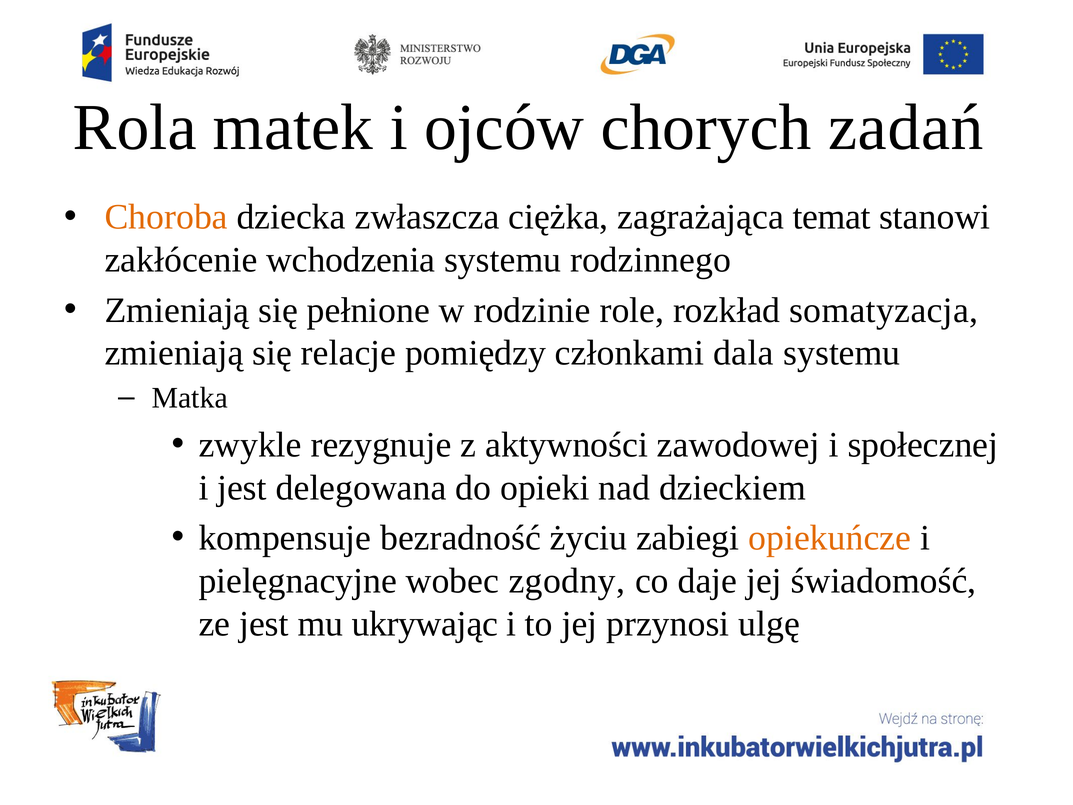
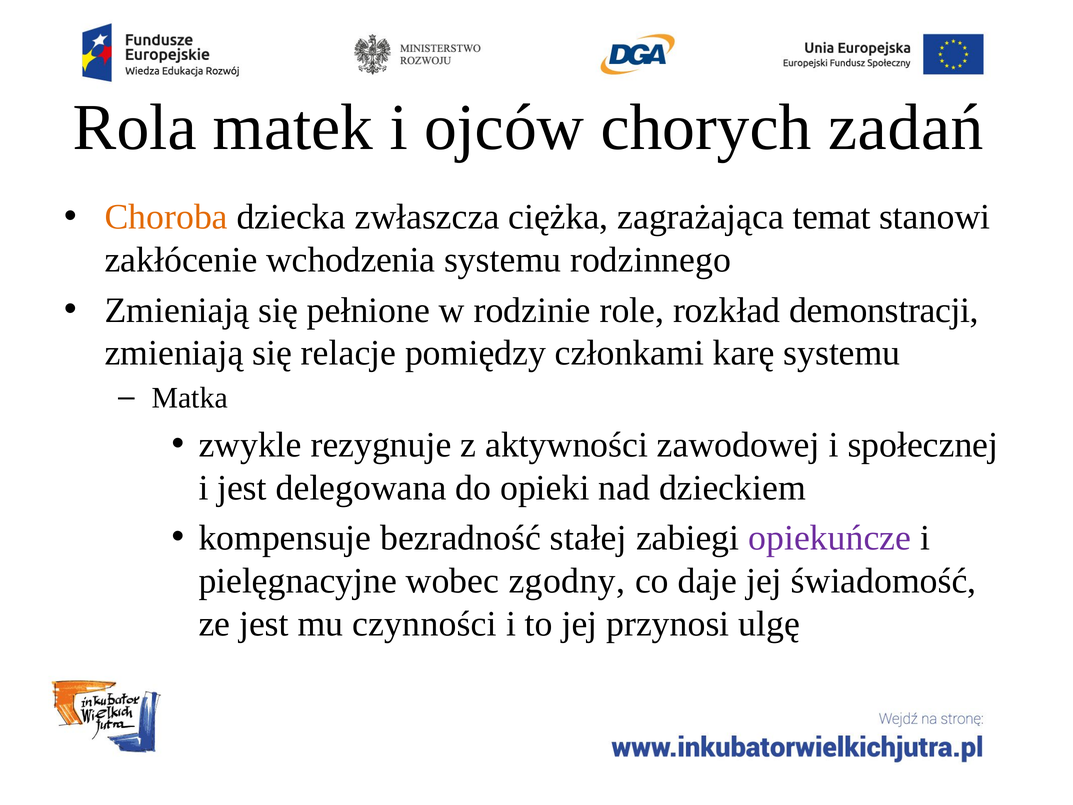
somatyzacja: somatyzacja -> demonstracji (884, 310)
dala: dala -> karę (744, 353)
życiu: życiu -> stałej (588, 538)
opiekuńcze colour: orange -> purple (830, 538)
ukrywając: ukrywając -> czynności (425, 624)
